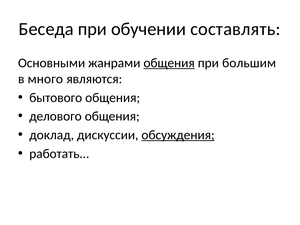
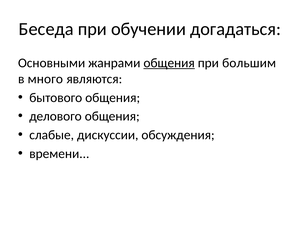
составлять: составлять -> догадаться (236, 29)
доклад: доклад -> слабые (52, 135)
обсуждения underline: present -> none (178, 135)
работать: работать -> времени (59, 154)
